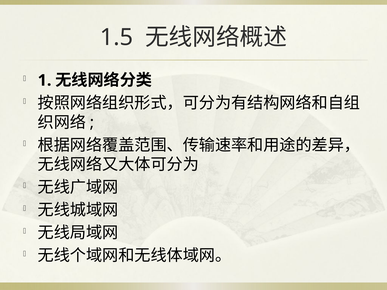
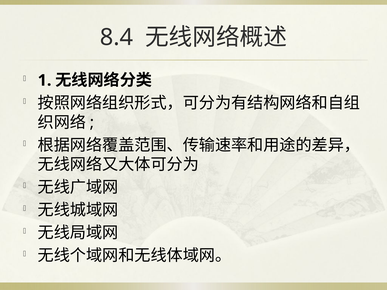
1.5: 1.5 -> 8.4 (117, 37)
